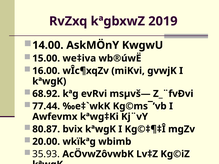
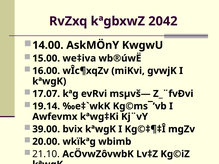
2019: 2019 -> 2042 (163, 21)
68.92: 68.92 -> 17.07 (46, 94)
77.44: 77.44 -> 19.14 (46, 106)
80.87: 80.87 -> 39.00 (46, 129)
35.93: 35.93 -> 21.10 (46, 154)
